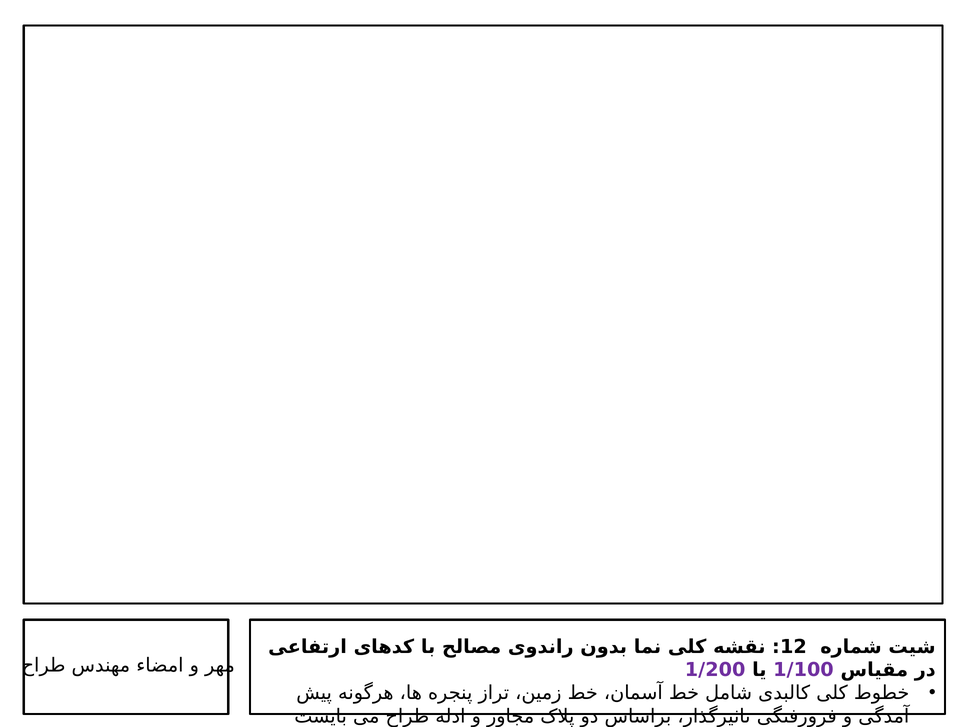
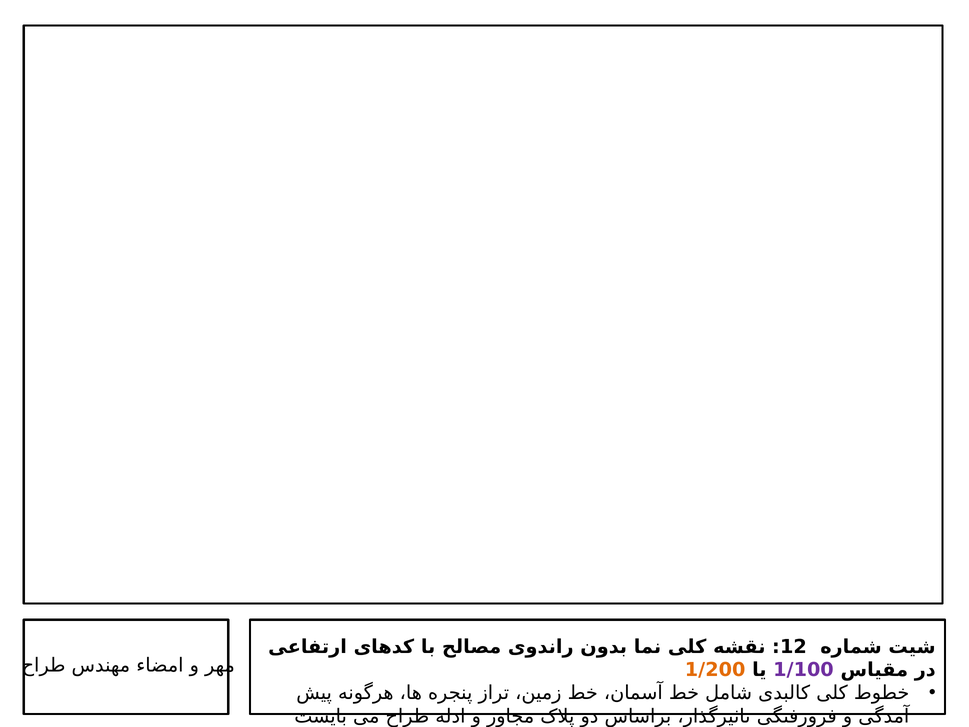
1/200 colour: purple -> orange (715, 670)
